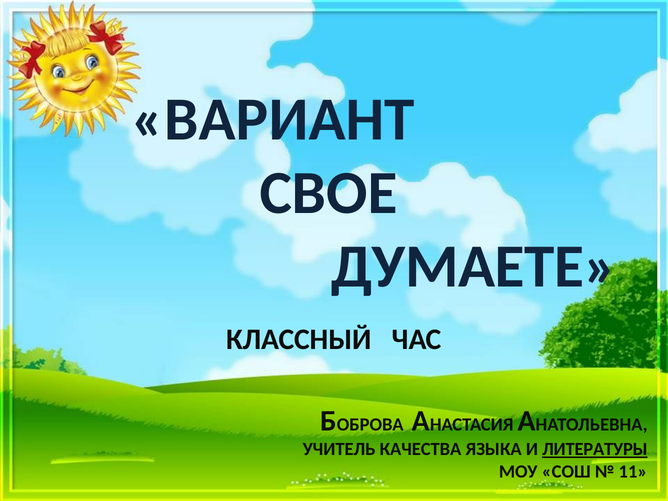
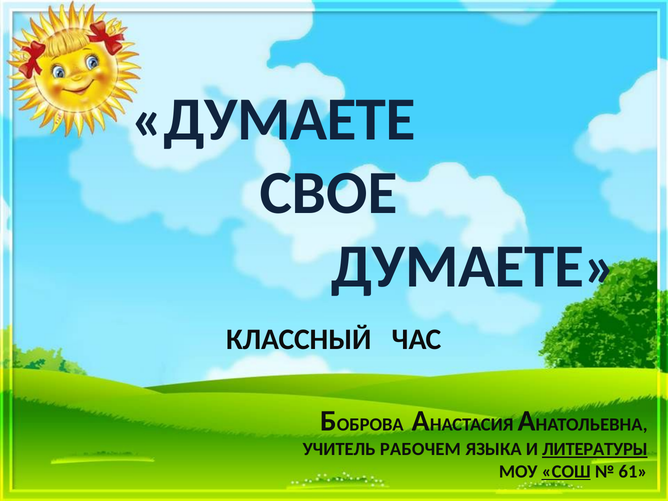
ВАРИАНТ: ВАРИАНТ -> ДУМАЕТЕ (273, 120)
КАЧЕСТВА: КАЧЕСТВА -> РАБОЧЕМ (420, 449)
СОШ underline: none -> present (566, 471)
11: 11 -> 61 (633, 471)
